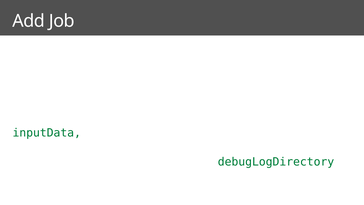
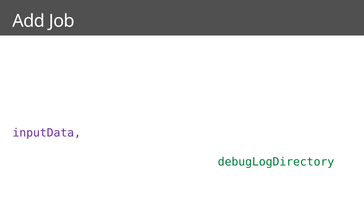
inputData colour: green -> purple (47, 133)
